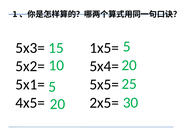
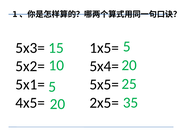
30: 30 -> 35 (131, 102)
